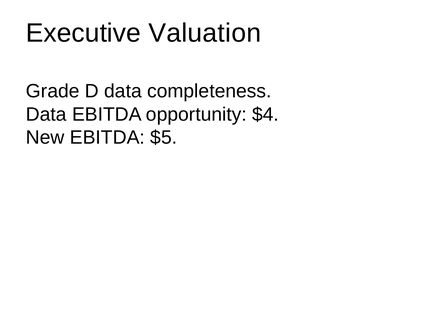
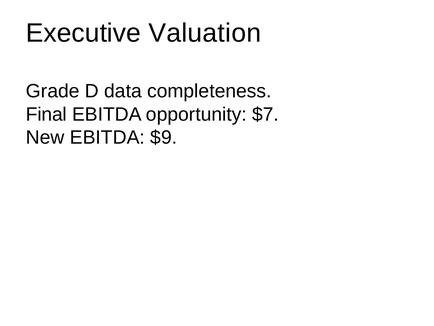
Data: Data -> Final (46, 114)
$4: $4 -> $7 (266, 114)
$5: $5 -> $9 (164, 137)
